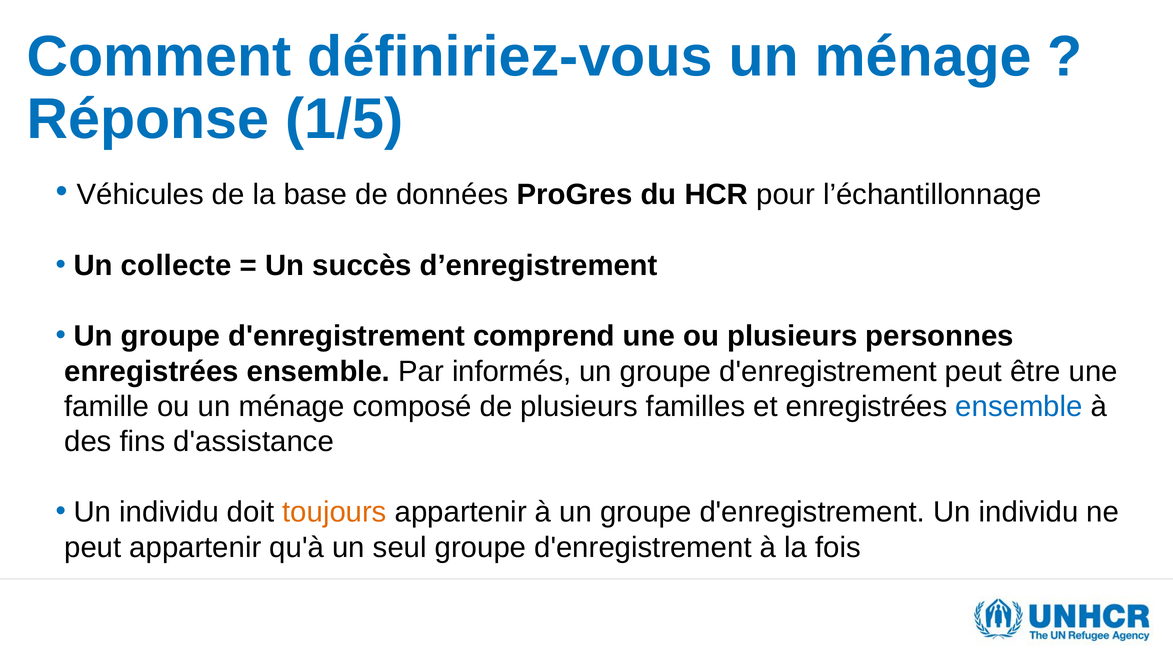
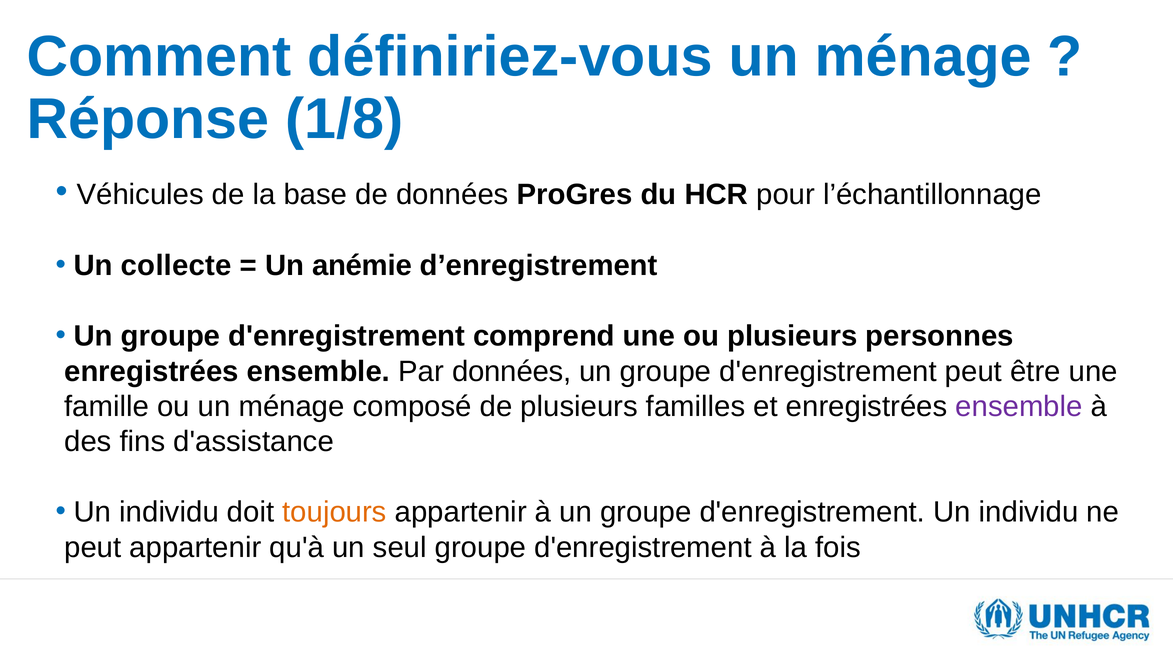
1/5: 1/5 -> 1/8 (344, 119)
succès: succès -> anémie (362, 266)
Par informés: informés -> données (512, 371)
ensemble colour: blue -> purple (1019, 406)
